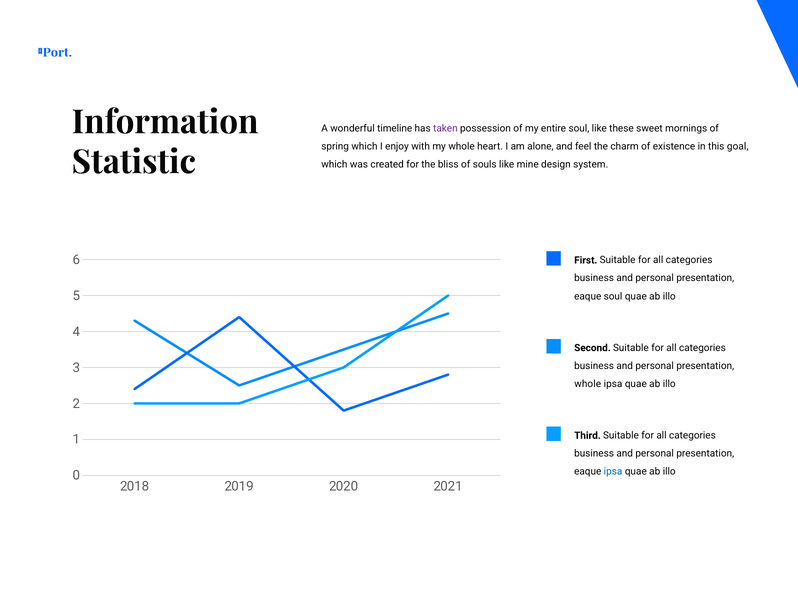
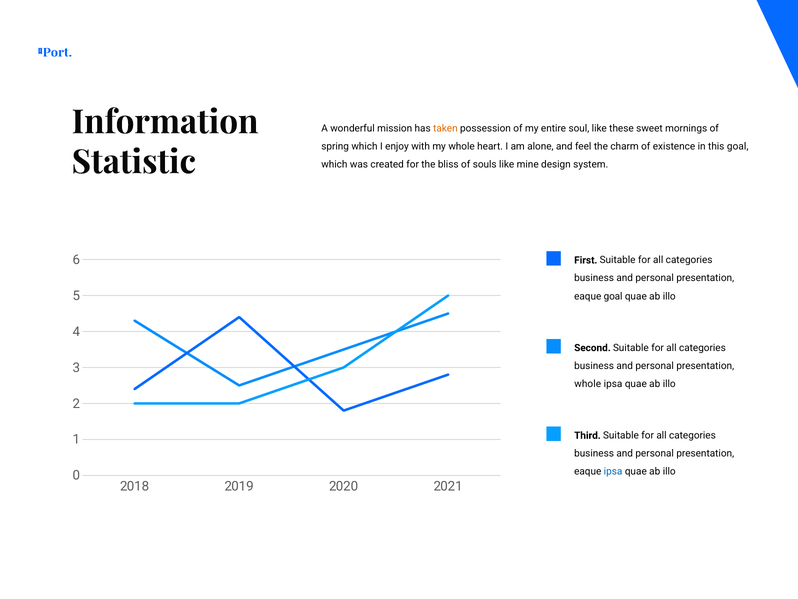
timeline: timeline -> mission (395, 128)
taken colour: purple -> orange (445, 128)
eaque soul: soul -> goal (613, 296)
